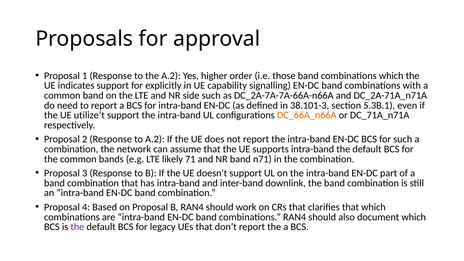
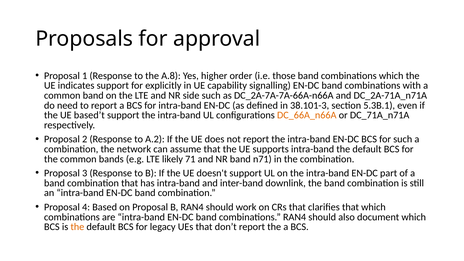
the A.2: A.2 -> A.8 (171, 76)
utilize’t: utilize’t -> based’t (89, 115)
the colour: purple -> orange (77, 227)
